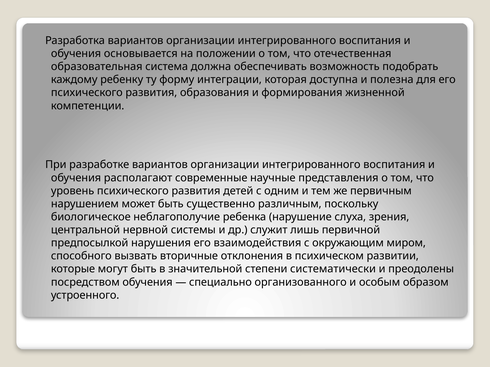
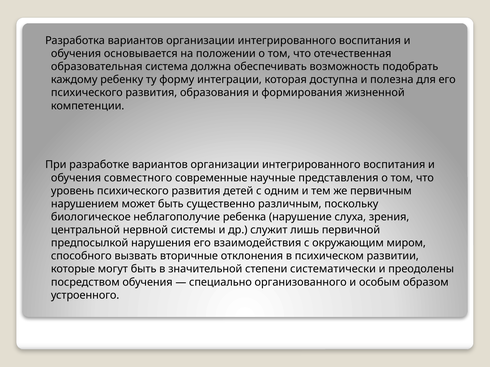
располагают: располагают -> совместного (138, 178)
